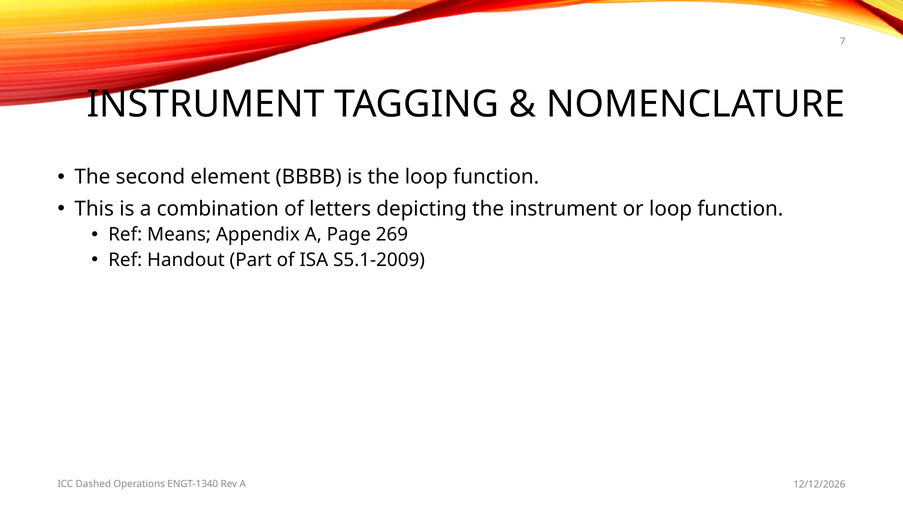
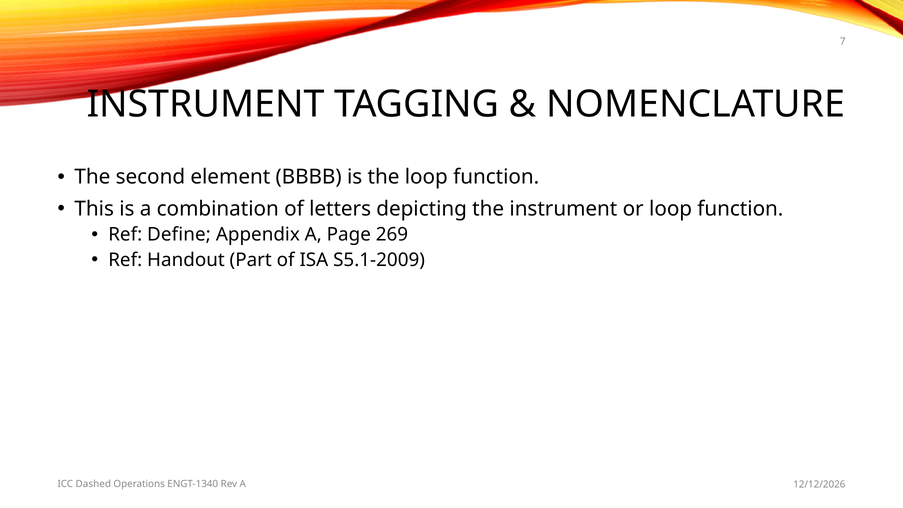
Means: Means -> Define (179, 235)
